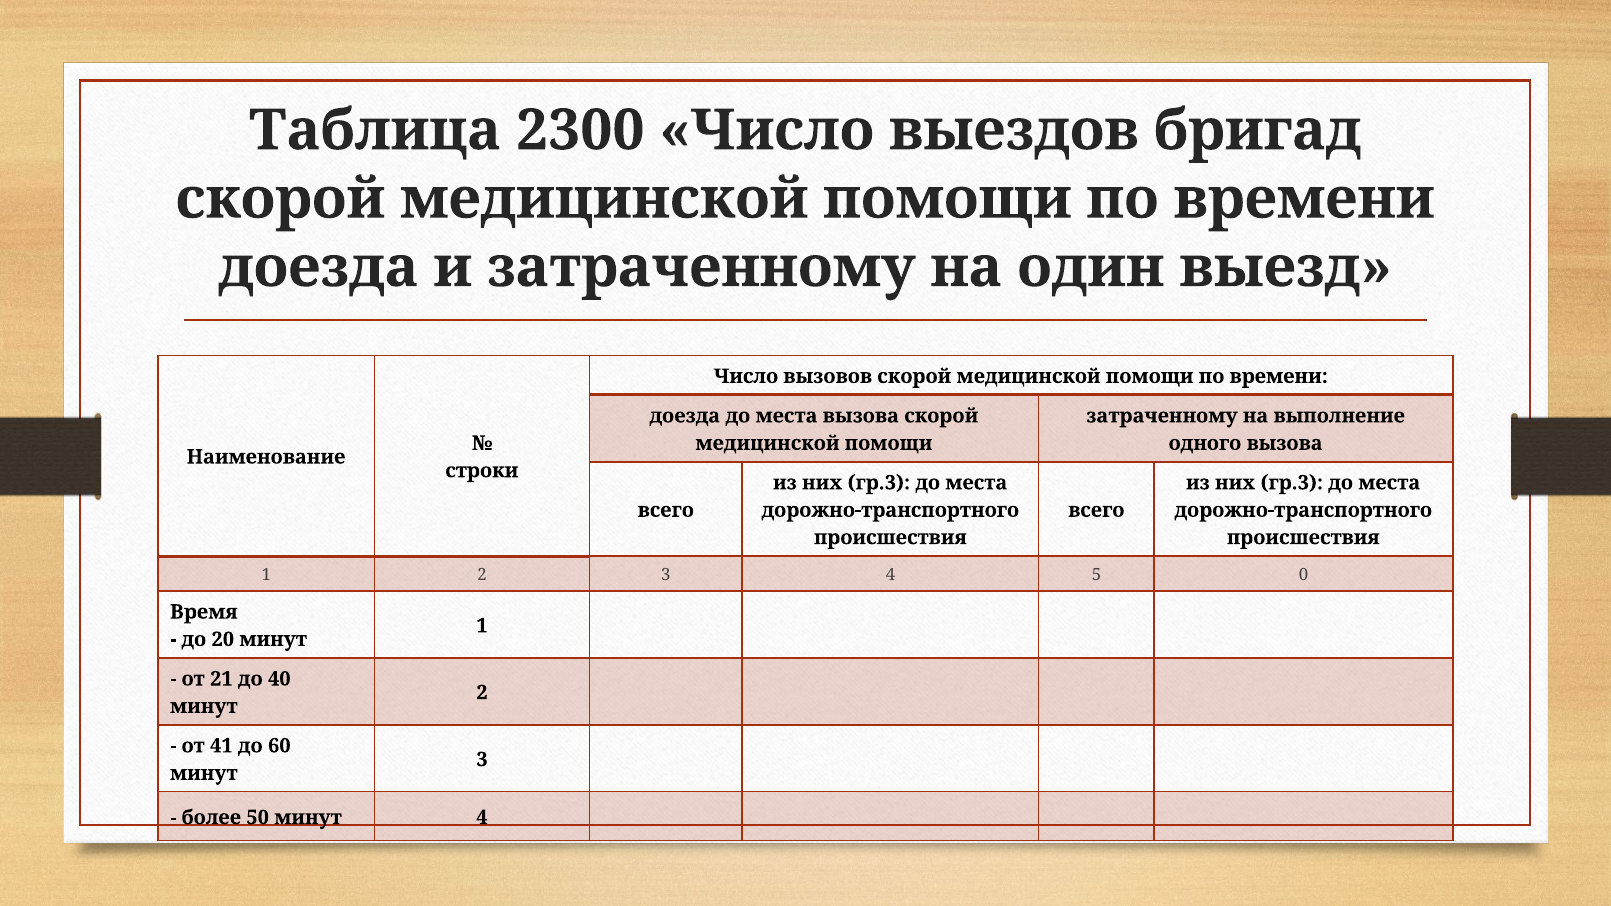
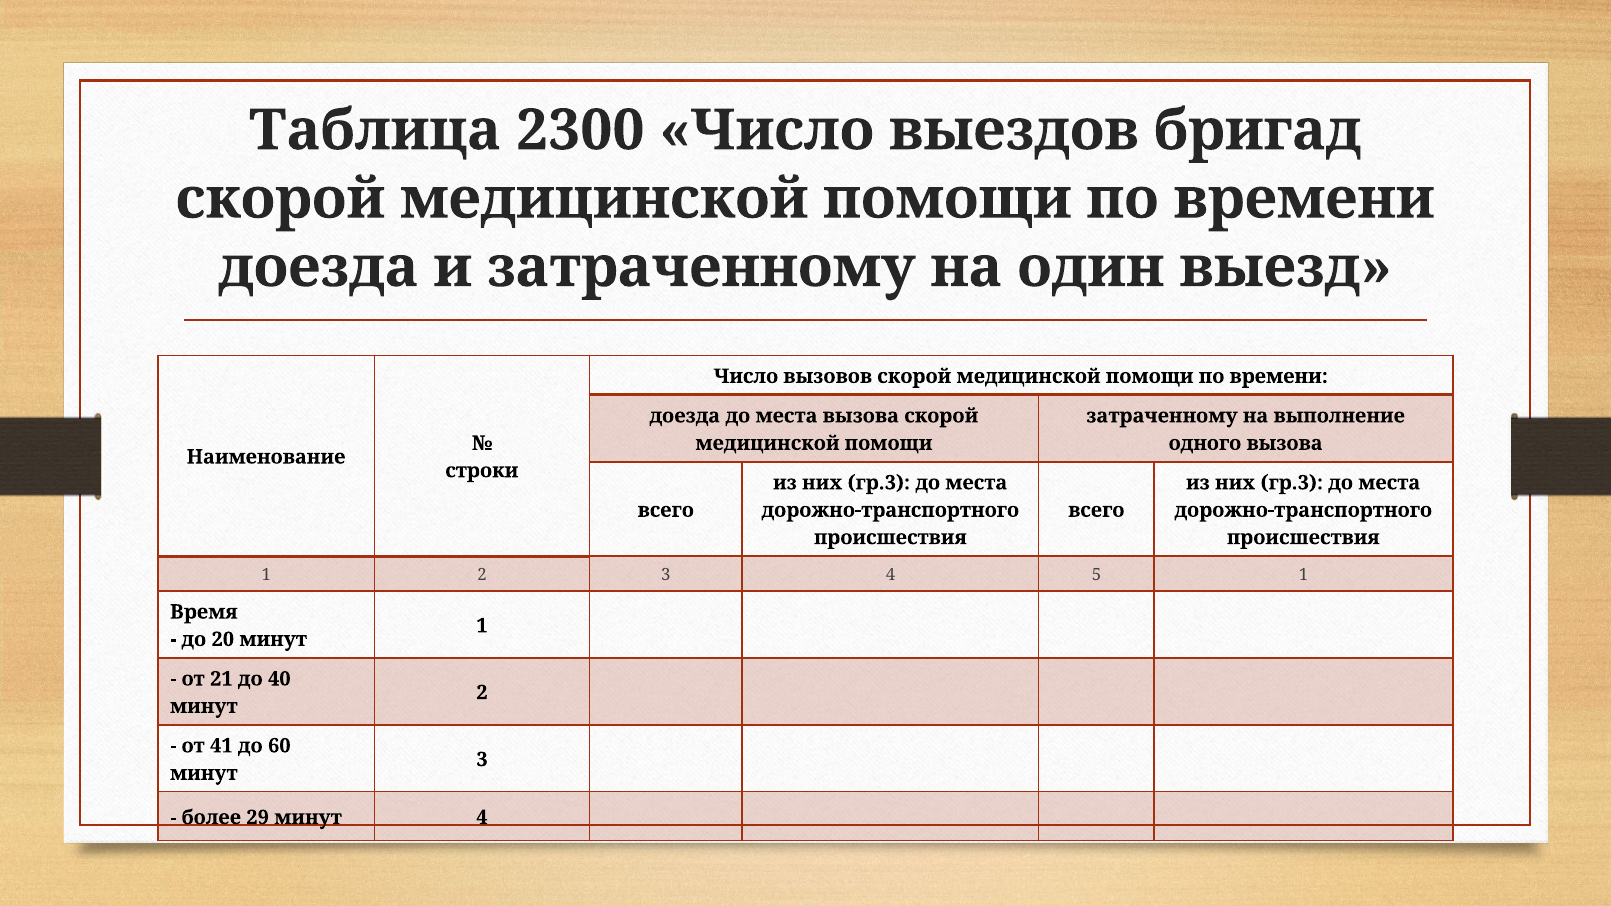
5 0: 0 -> 1 (1304, 575)
50: 50 -> 29 (258, 818)
